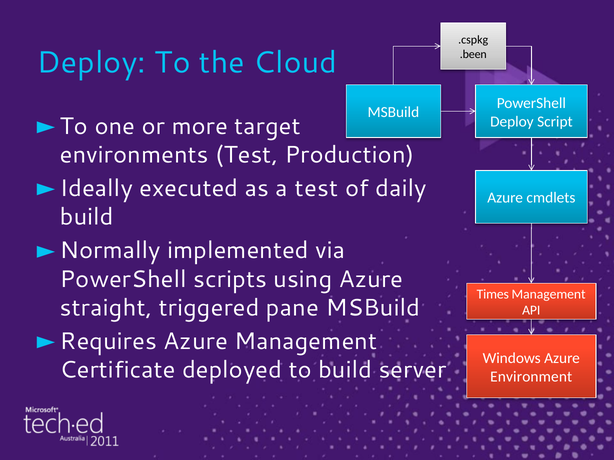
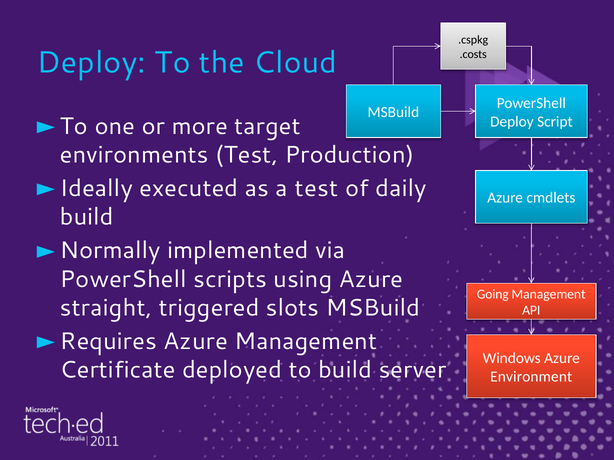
.been: .been -> .costs (473, 54)
Times: Times -> Going (493, 294)
pane: pane -> slots (293, 308)
